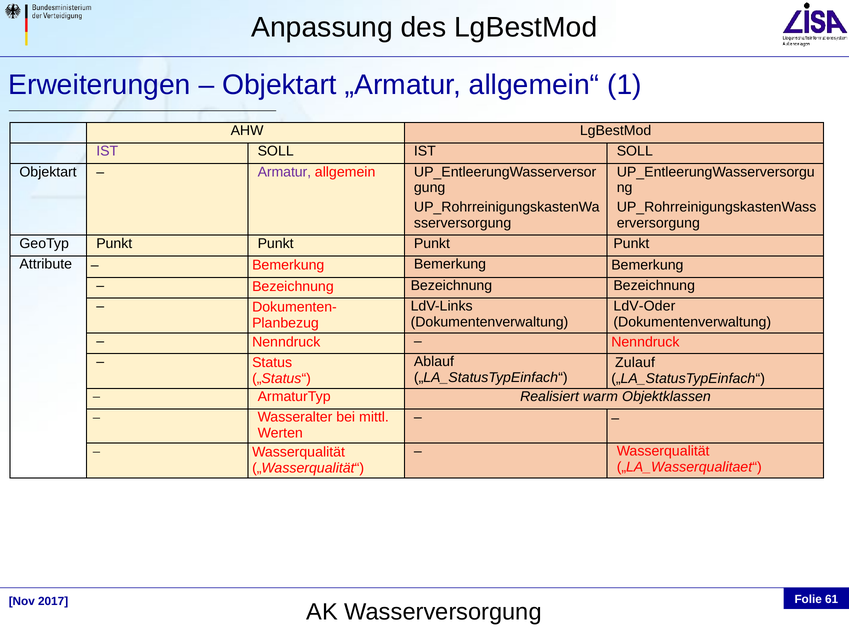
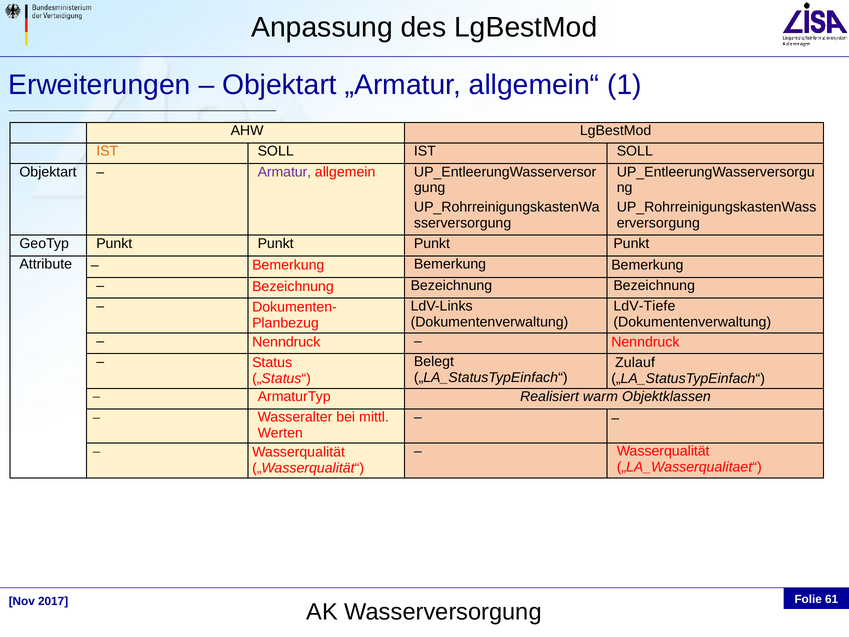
IST colour: purple -> orange (107, 151)
LdV-Oder: LdV-Oder -> LdV-Tiefe (644, 306)
Ablauf: Ablauf -> Belegt (434, 362)
